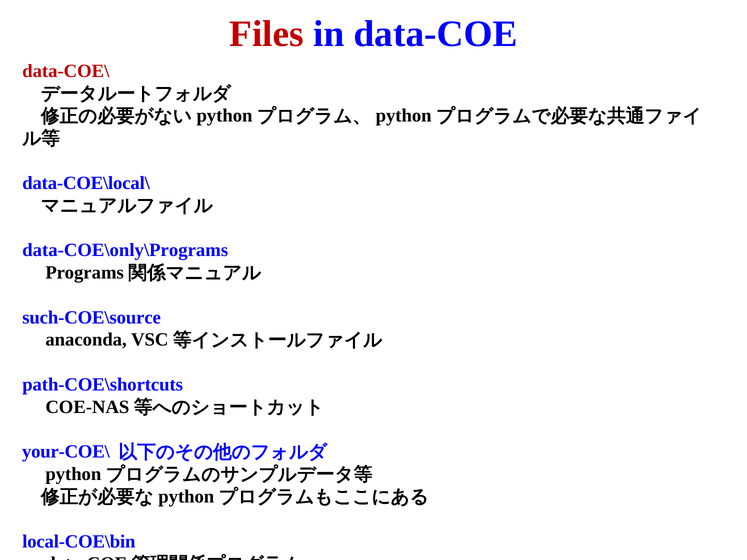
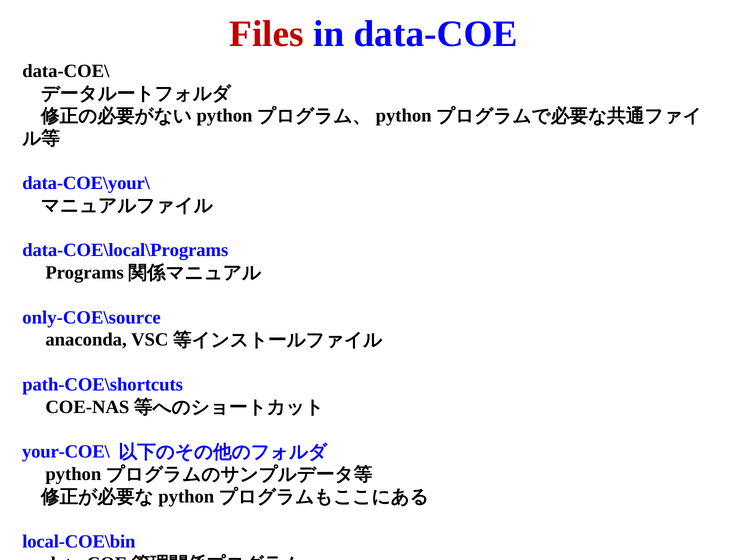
data-COE\ colour: red -> black (66, 71)
data-COE\local\: data-COE\local\ -> data-COE\your\ (86, 183)
data-COE\only\Programs: data-COE\only\Programs -> data-COE\local\Programs (125, 250)
such-COE\source: such-COE\source -> only-COE\source (91, 318)
